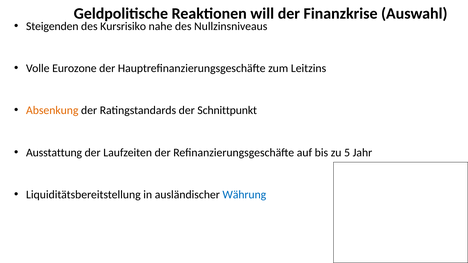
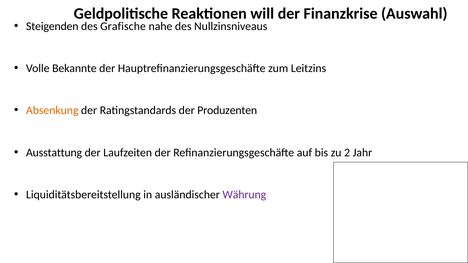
Kursrisiko: Kursrisiko -> Grafische (123, 26)
Eurozone: Eurozone -> Bekannte (74, 68)
Schnittpunkt: Schnittpunkt -> Produzenten (227, 111)
5: 5 -> 2 (347, 153)
Währung colour: blue -> purple (244, 195)
